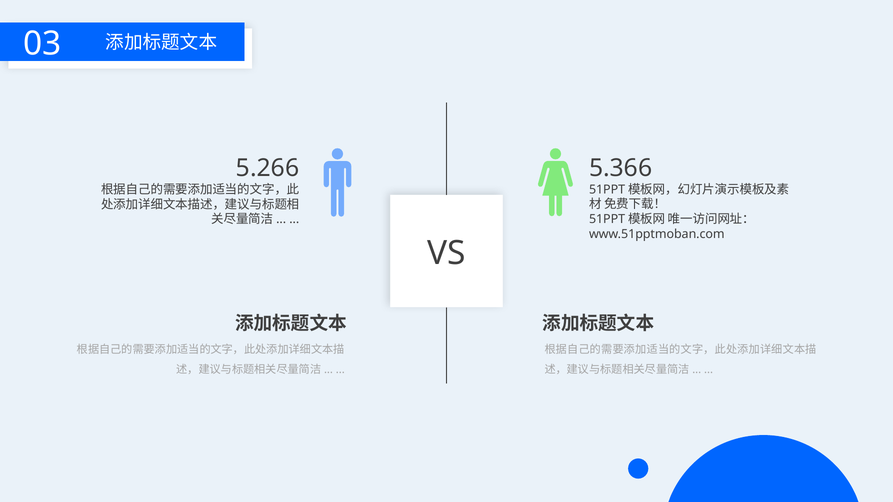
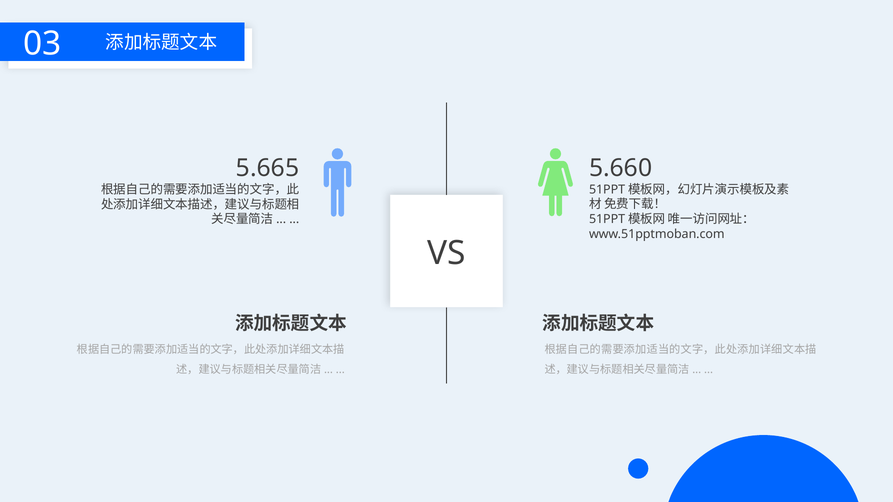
5.266: 5.266 -> 5.665 (268, 168)
5.366: 5.366 -> 5.660 (621, 168)
